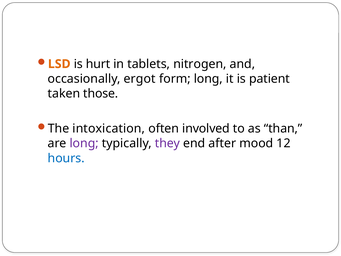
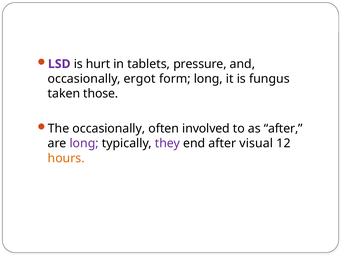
LSD colour: orange -> purple (59, 64)
nitrogen: nitrogen -> pressure (200, 64)
patient: patient -> fungus (269, 79)
The intoxication: intoxication -> occasionally (109, 128)
as than: than -> after (283, 128)
mood: mood -> visual (256, 143)
hours colour: blue -> orange (66, 158)
